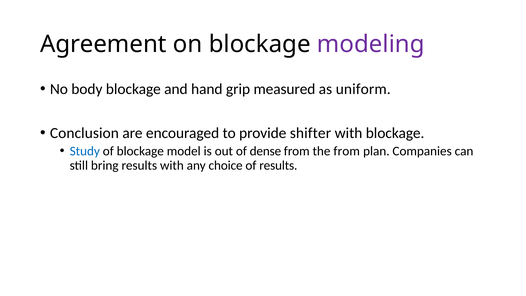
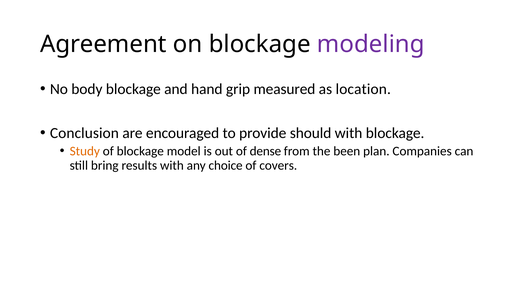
uniform: uniform -> location (363, 89)
shifter: shifter -> should (311, 133)
Study colour: blue -> orange (85, 151)
the from: from -> been (347, 151)
of results: results -> covers (278, 165)
